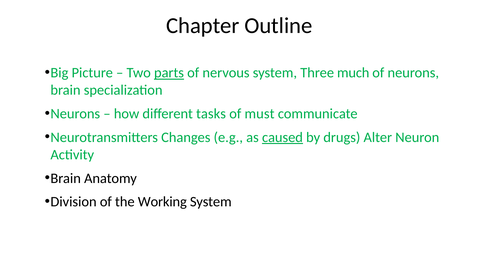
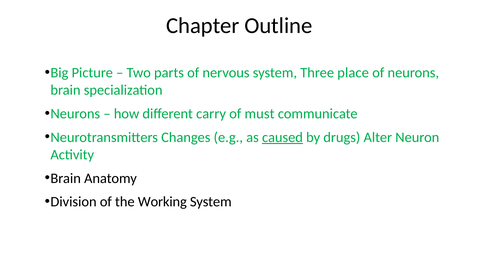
parts underline: present -> none (169, 73)
much: much -> place (353, 73)
tasks: tasks -> carry (211, 114)
